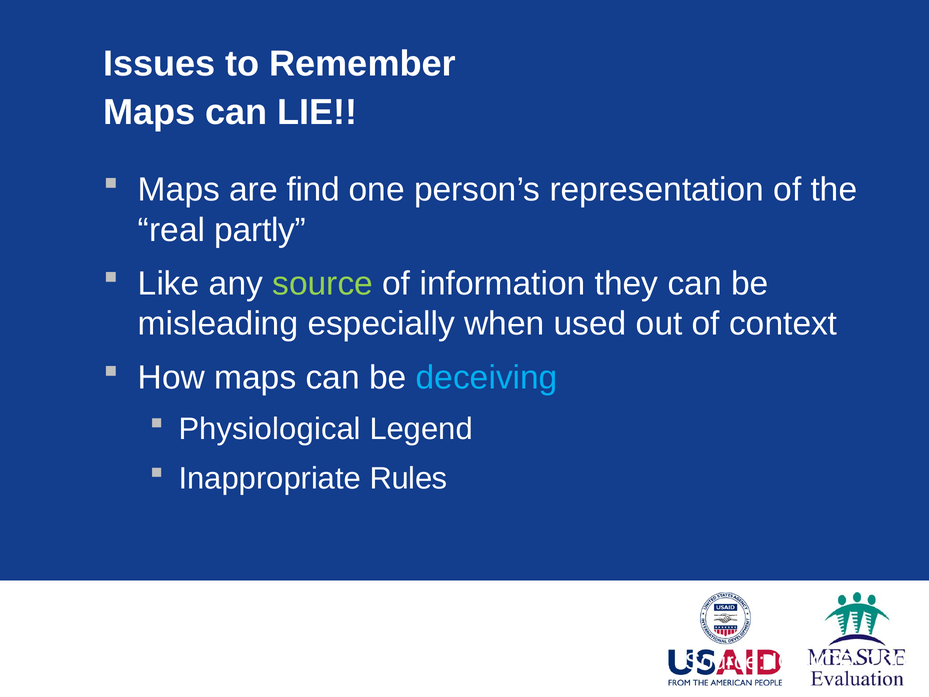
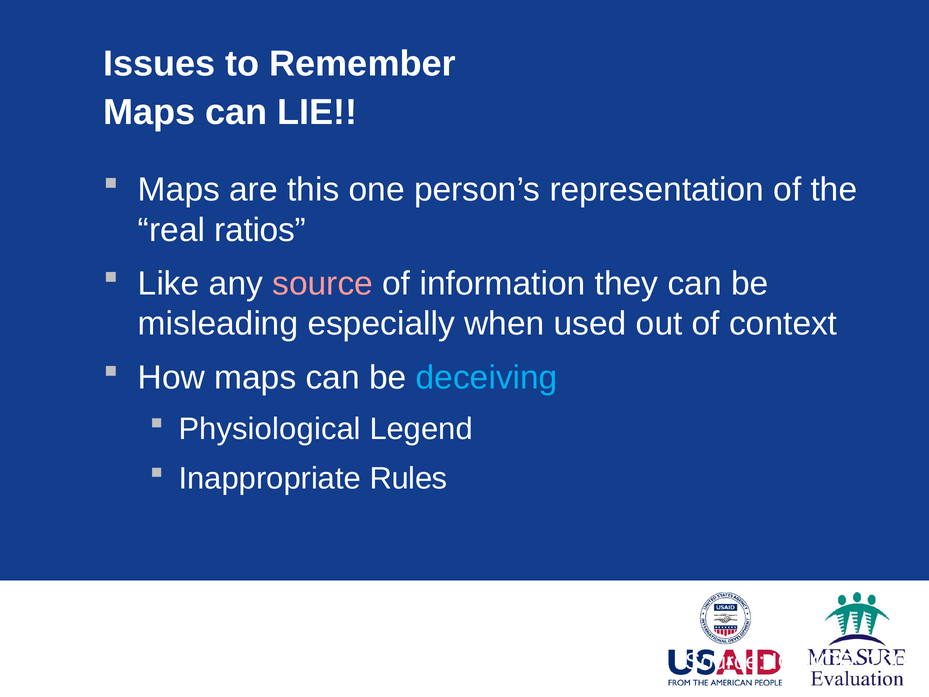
find: find -> this (313, 190)
partly: partly -> ratios (260, 230)
source colour: light green -> pink (323, 284)
